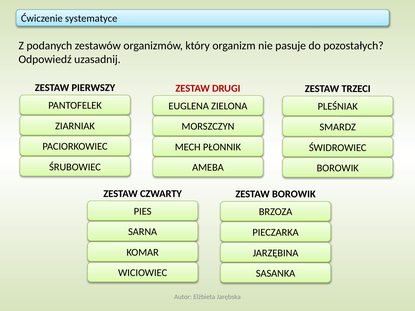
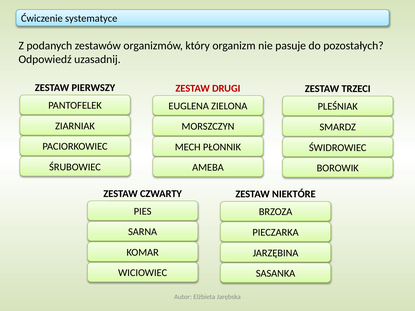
ZESTAW BOROWIK: BOROWIK -> NIEKTÓRE (294, 194)
